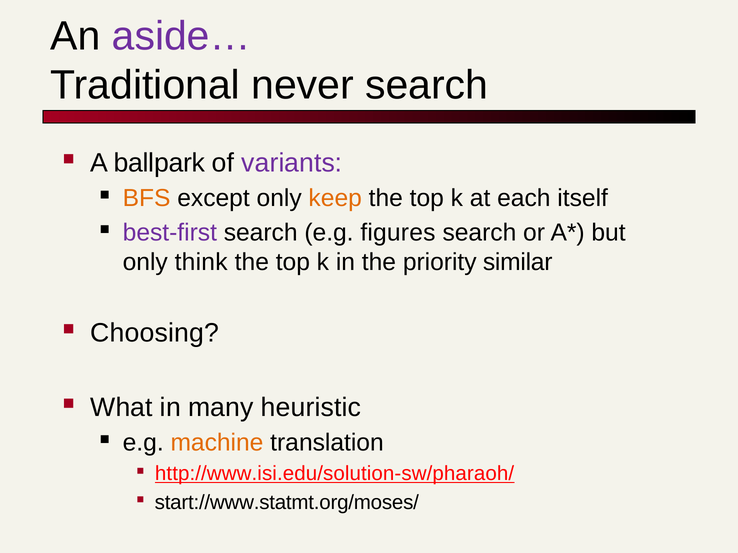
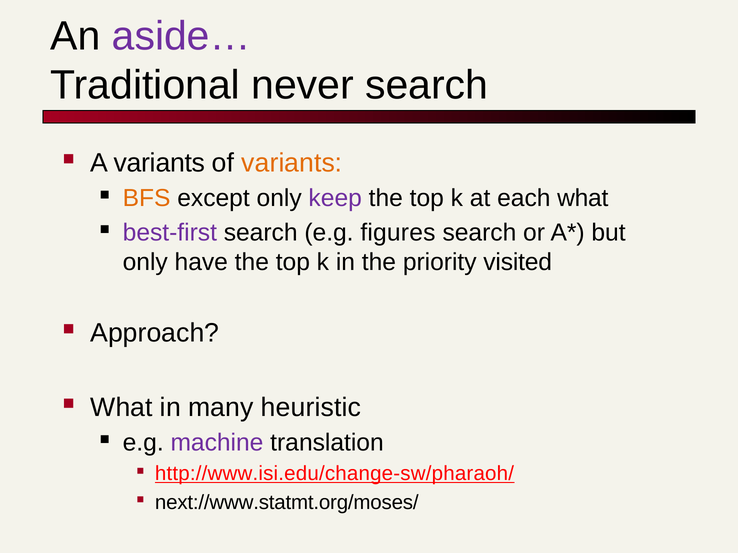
A ballpark: ballpark -> variants (159, 163)
variants colour: purple -> orange (292, 163)
keep colour: orange -> purple (335, 198)
each itself: itself -> what (583, 198)
think: think -> have (201, 262)
similar: similar -> visited (518, 262)
Choosing: Choosing -> Approach (155, 333)
machine colour: orange -> purple (217, 443)
http://www.isi.edu/solution-sw/pharaoh/: http://www.isi.edu/solution-sw/pharaoh/ -> http://www.isi.edu/change-sw/pharaoh/ (334, 474)
start://www.statmt.org/moses/: start://www.statmt.org/moses/ -> next://www.statmt.org/moses/ (287, 503)
